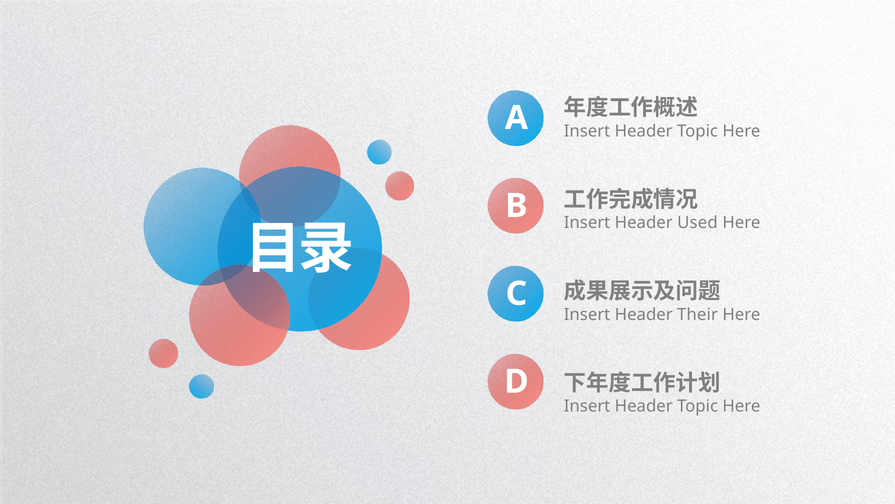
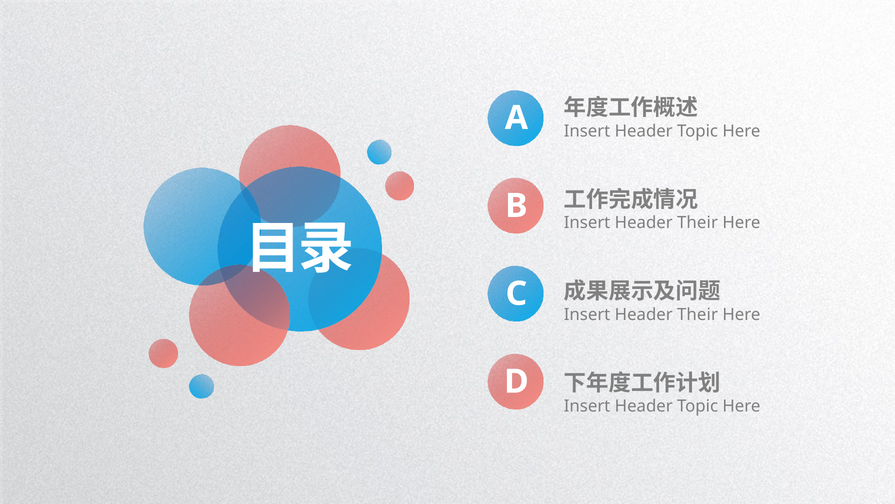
Used: Used -> Their (698, 223)
